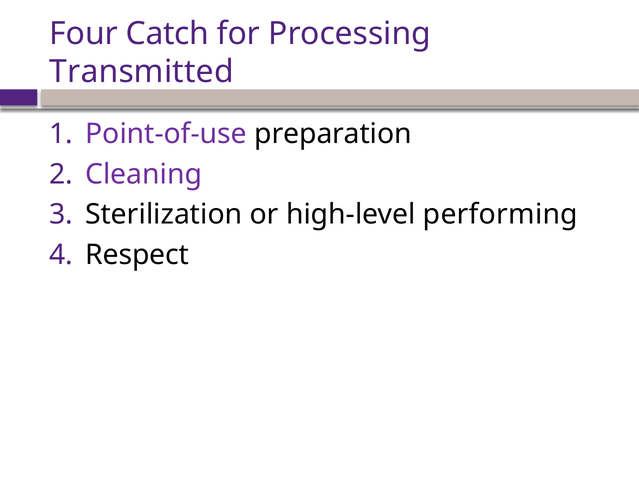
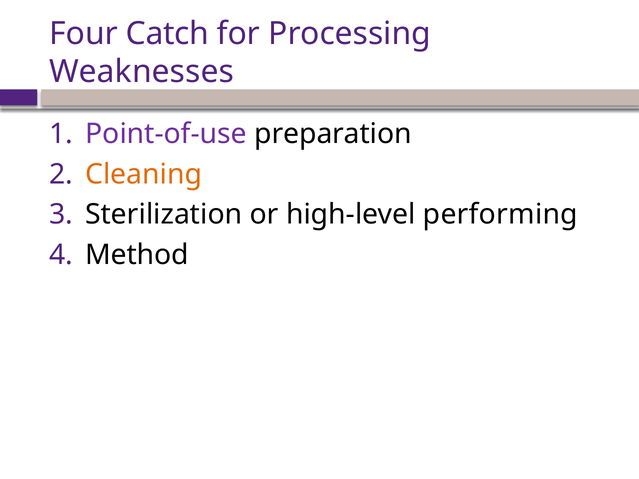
Transmitted: Transmitted -> Weaknesses (142, 72)
Cleaning colour: purple -> orange (144, 174)
Respect: Respect -> Method (137, 255)
